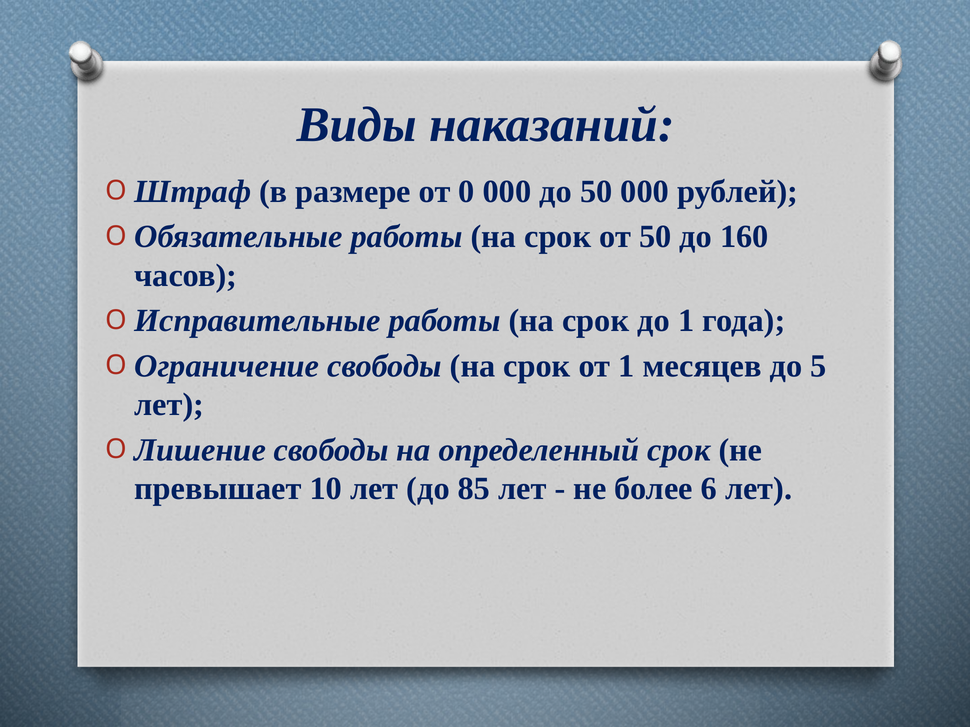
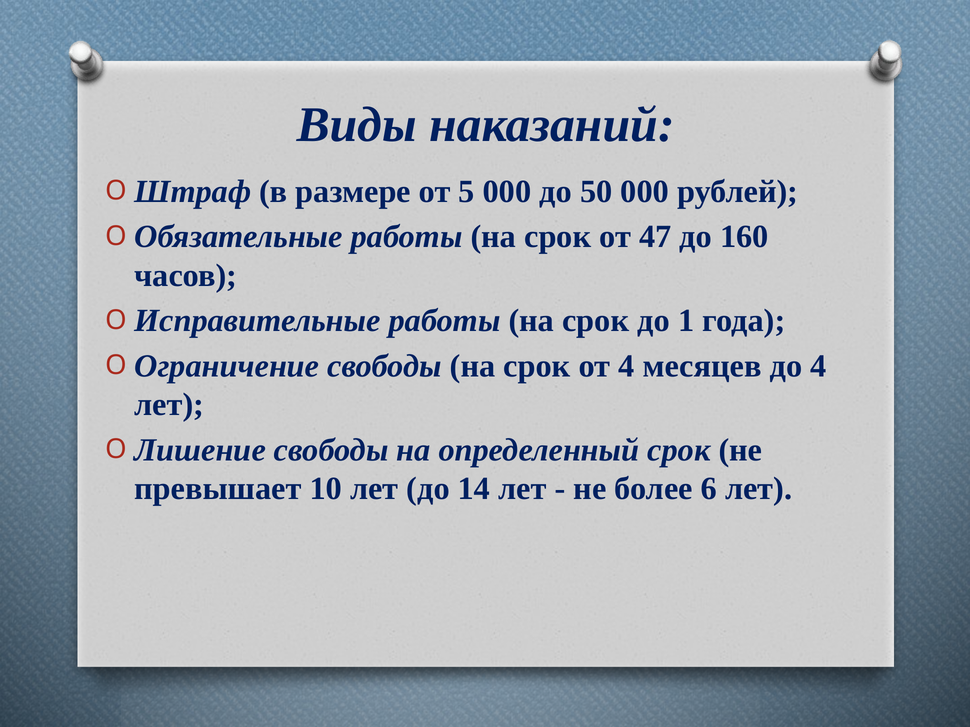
0: 0 -> 5 (467, 192)
от 50: 50 -> 47 (655, 237)
от 1: 1 -> 4 (626, 366)
до 5: 5 -> 4 (818, 366)
85: 85 -> 14 (474, 489)
